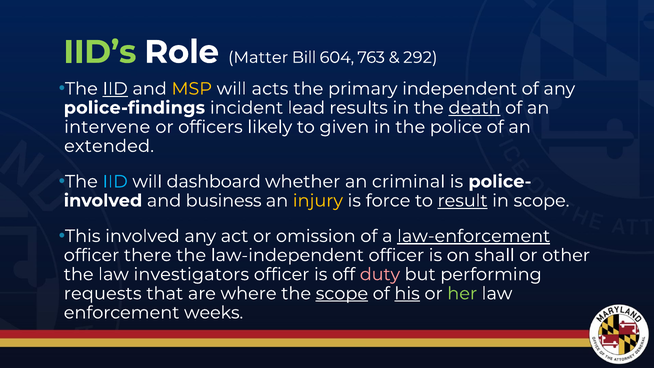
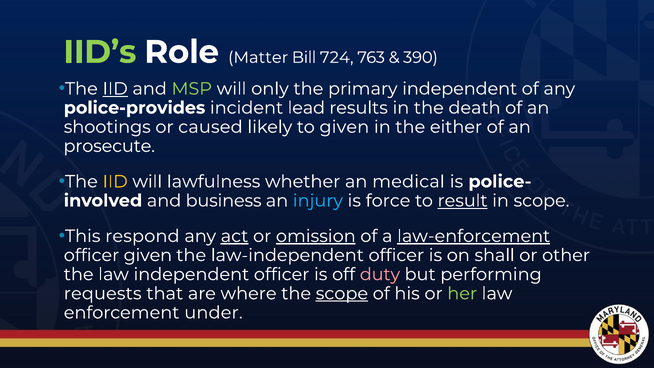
604: 604 -> 724 (337, 57)
292: 292 -> 390 (420, 57)
MSP colour: yellow -> light green (192, 89)
acts: acts -> only (270, 89)
police-findings: police-findings -> police-provides (135, 108)
death underline: present -> none (474, 108)
intervene: intervene -> shootings (107, 127)
officers: officers -> caused (210, 127)
police: police -> either (456, 127)
extended: extended -> prosecute (109, 146)
IID colour: light blue -> yellow (115, 181)
dashboard: dashboard -> lawfulness (214, 181)
criminal: criminal -> medical (408, 181)
injury colour: yellow -> light blue (318, 201)
This involved: involved -> respond (142, 236)
act underline: none -> present (235, 236)
omission underline: none -> present (316, 236)
officer there: there -> given (148, 255)
law investigators: investigators -> independent (191, 274)
his underline: present -> none (407, 293)
weeks: weeks -> under (213, 313)
